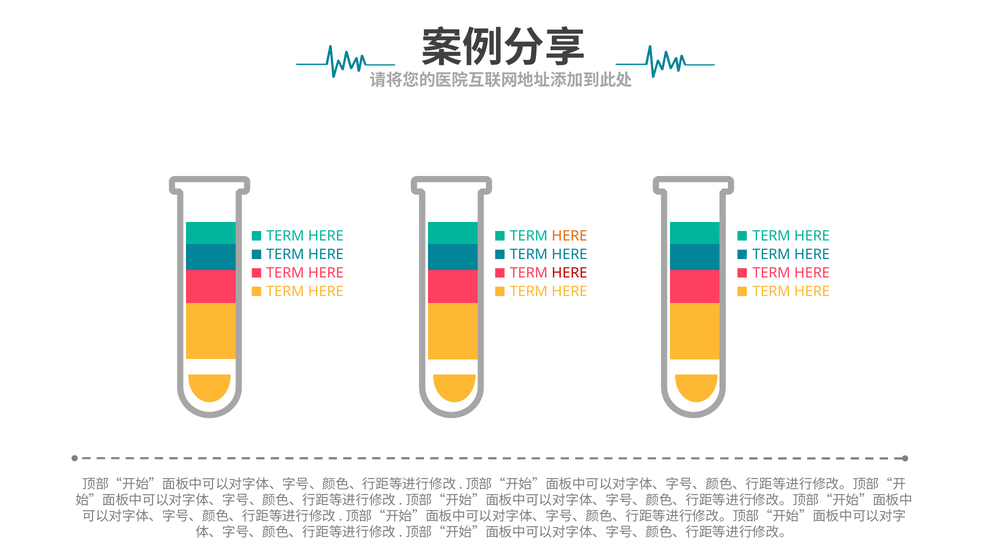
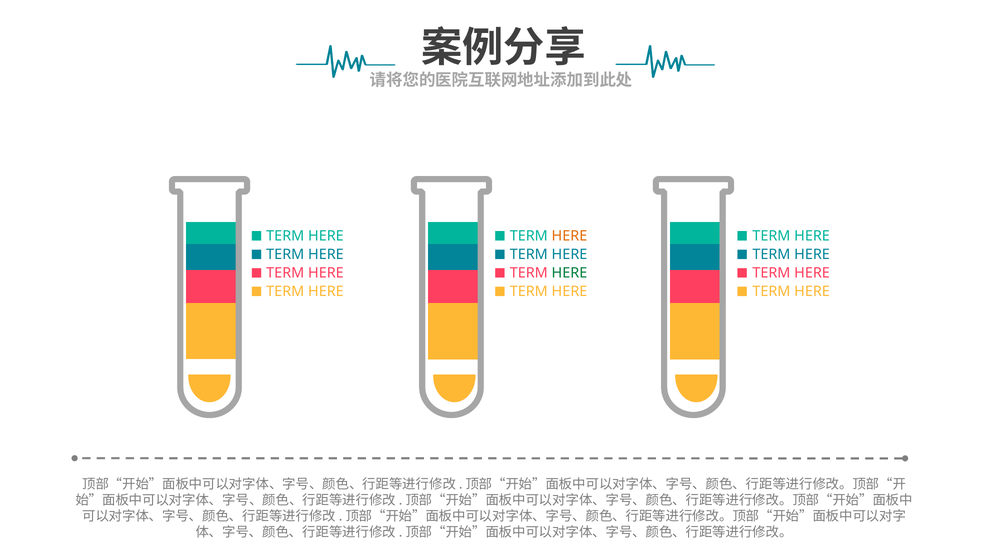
HERE colour: red -> green (569, 273)
